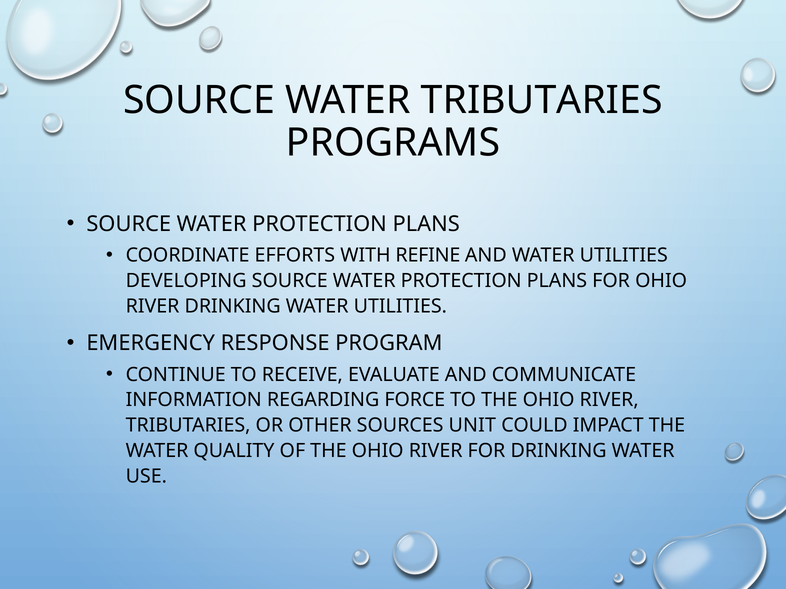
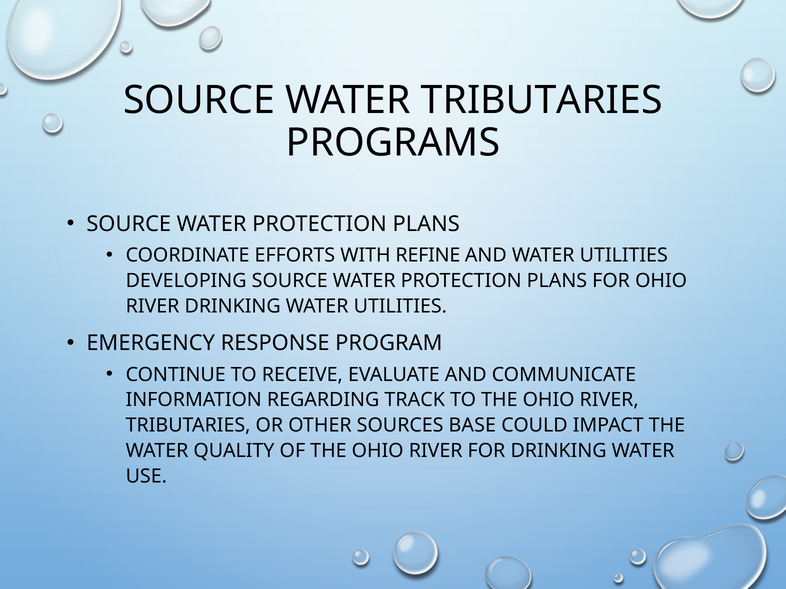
FORCE: FORCE -> TRACK (415, 400)
UNIT: UNIT -> BASE (472, 426)
